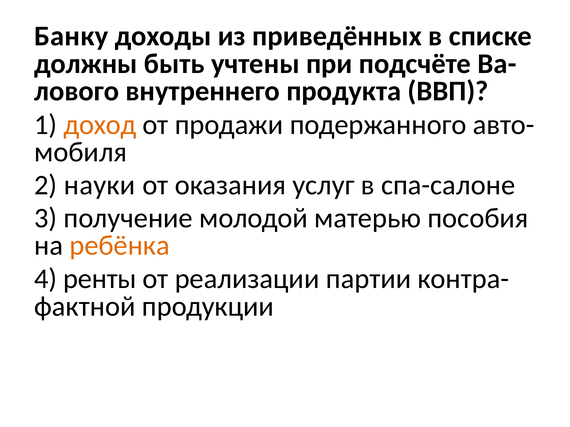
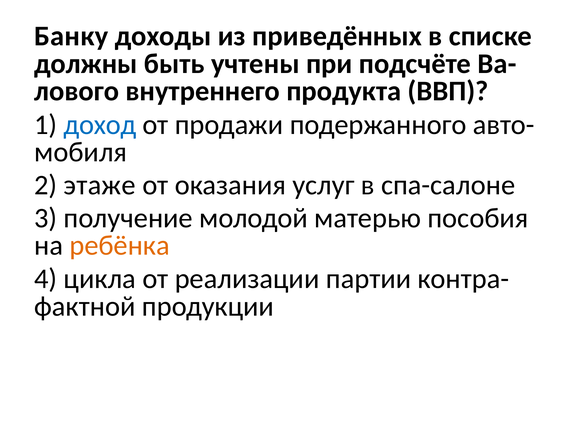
доход colour: orange -> blue (100, 125)
науки: науки -> этаже (100, 185)
ренты: ренты -> цикла (100, 279)
